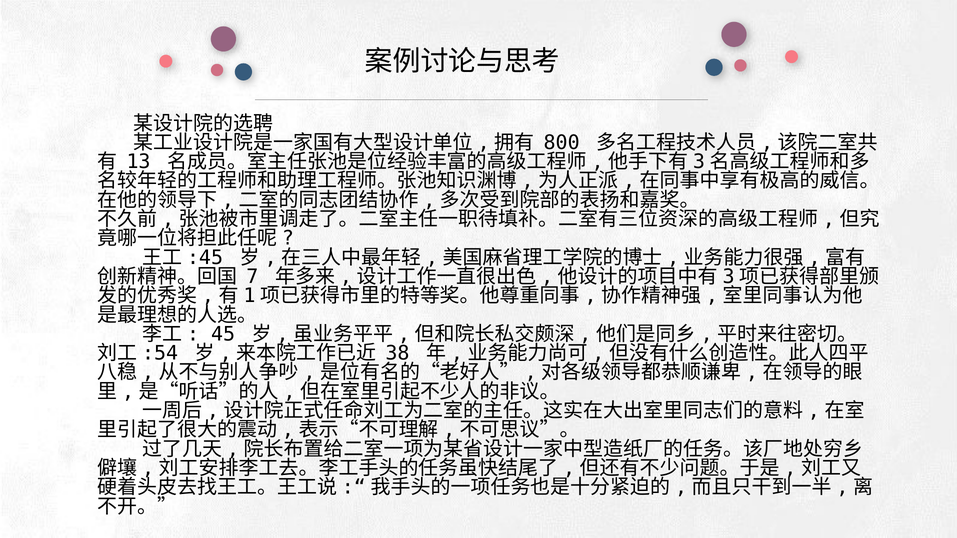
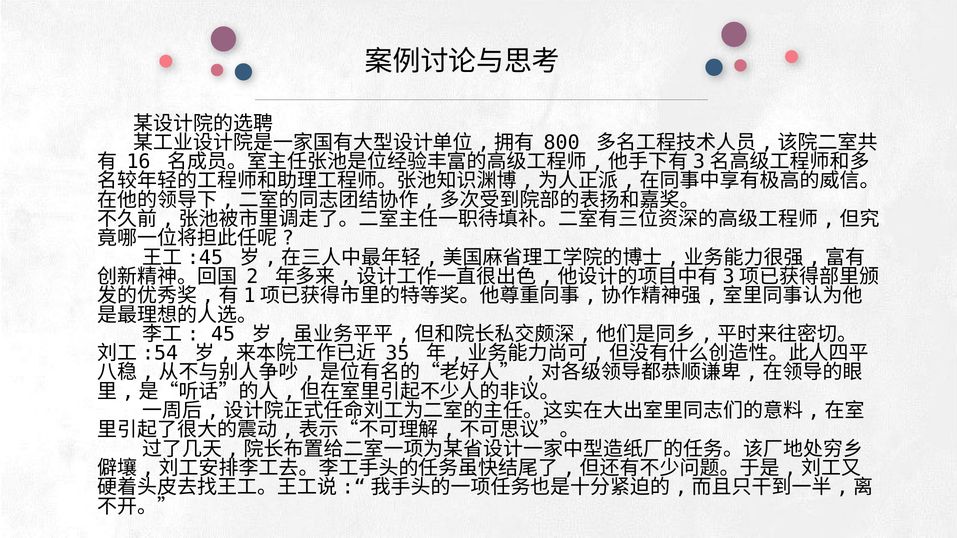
13: 13 -> 16 (139, 162)
7: 7 -> 2 (252, 277)
38: 38 -> 35 (397, 353)
